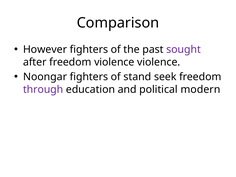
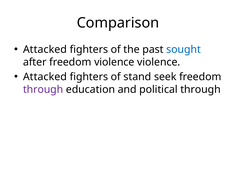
However: However -> Attacked (45, 50)
sought colour: purple -> blue (184, 50)
Noongar: Noongar -> Attacked (45, 77)
political modern: modern -> through (201, 89)
